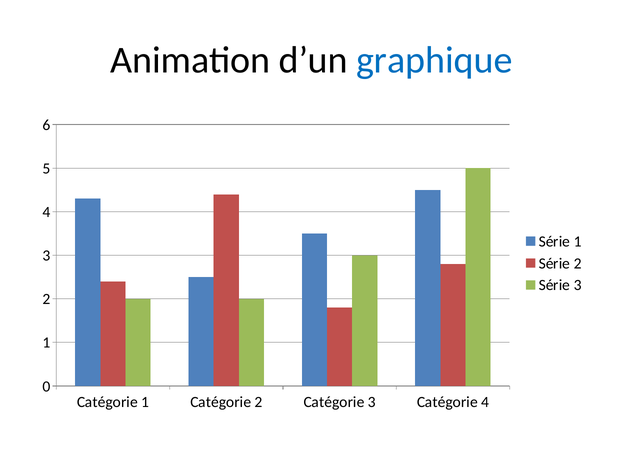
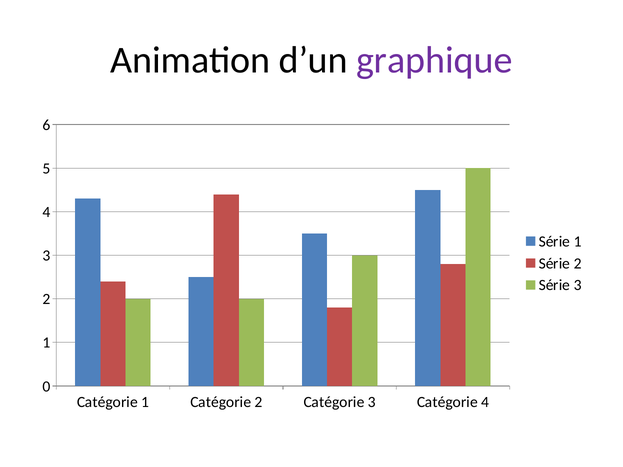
graphique colour: blue -> purple (434, 60)
